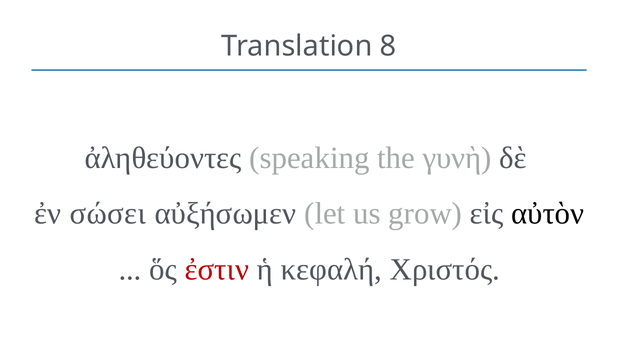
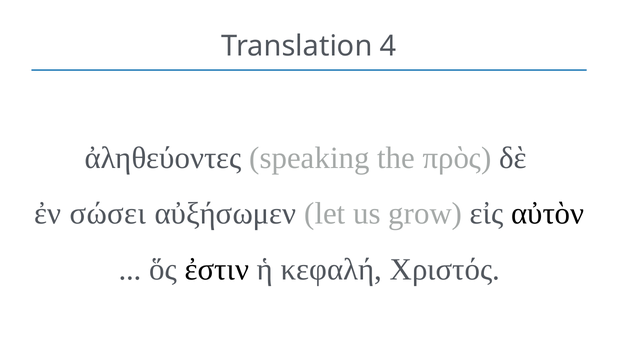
8: 8 -> 4 (388, 46)
γυνὴ: γυνὴ -> πρὸς (457, 158)
ἐστιν colour: red -> black (217, 269)
